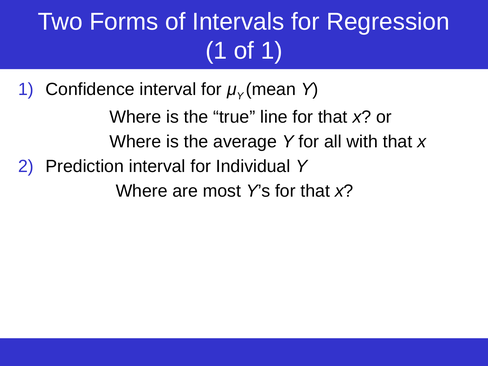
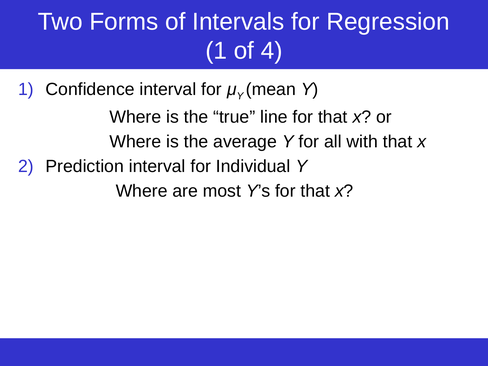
of 1: 1 -> 4 (272, 51)
